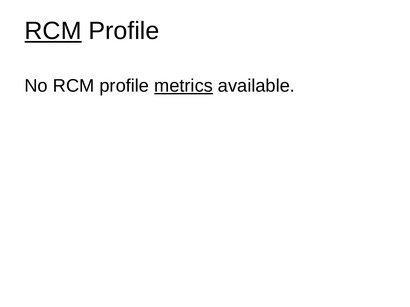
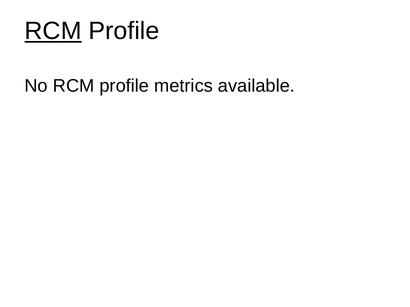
metrics underline: present -> none (184, 86)
